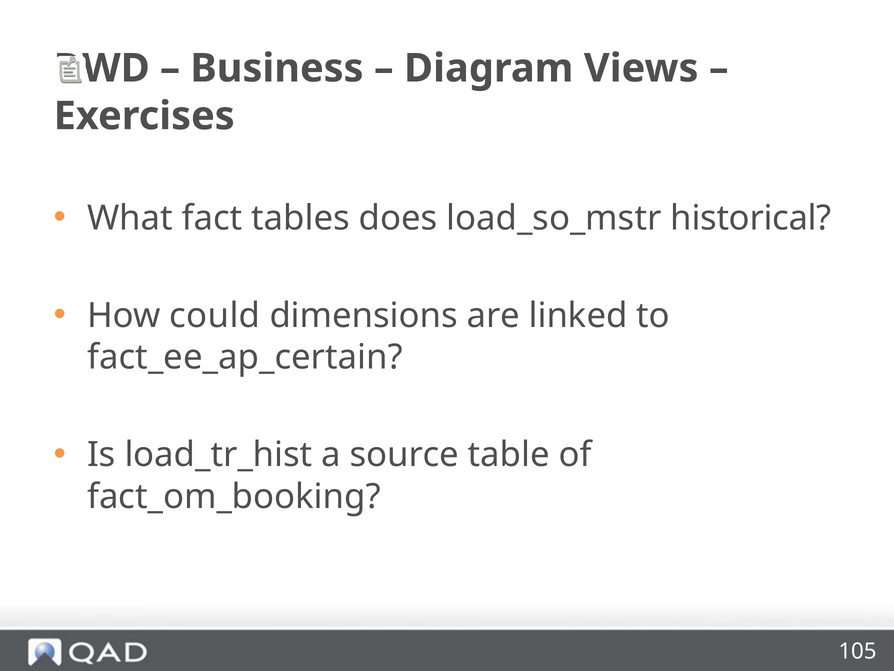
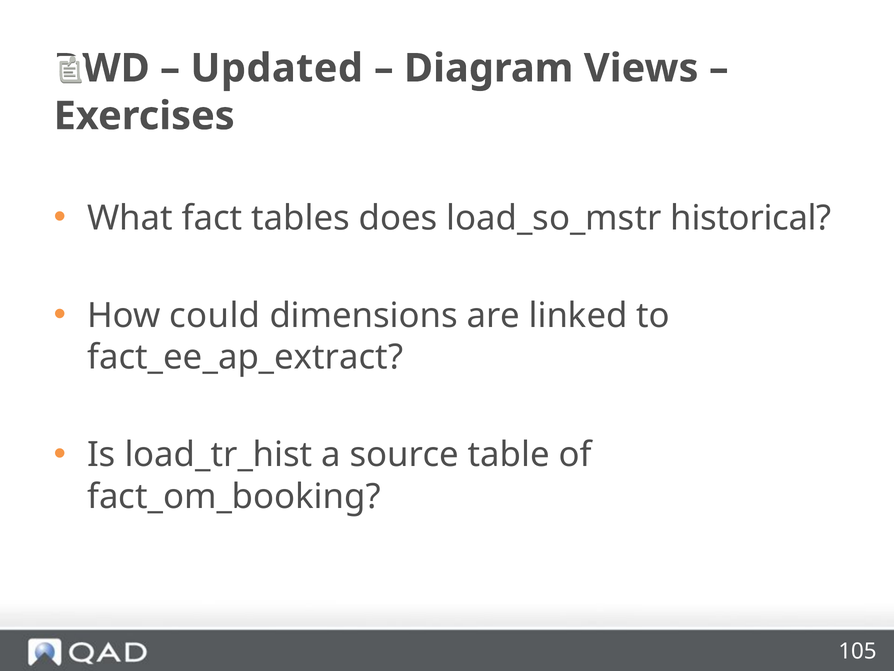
Business: Business -> Updated (277, 68)
fact_ee_ap_certain: fact_ee_ap_certain -> fact_ee_ap_extract (245, 357)
